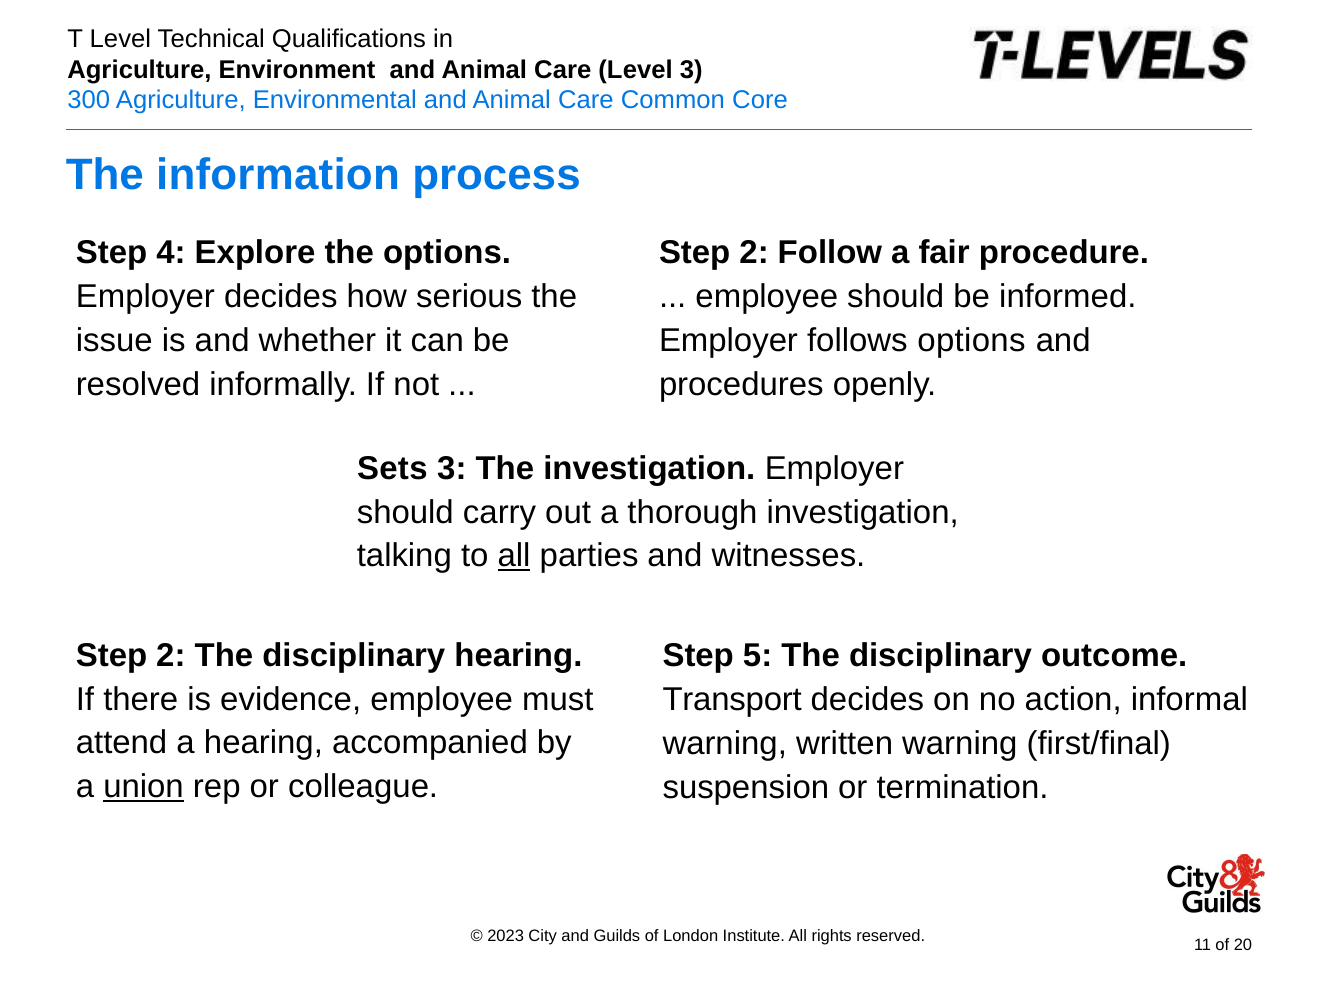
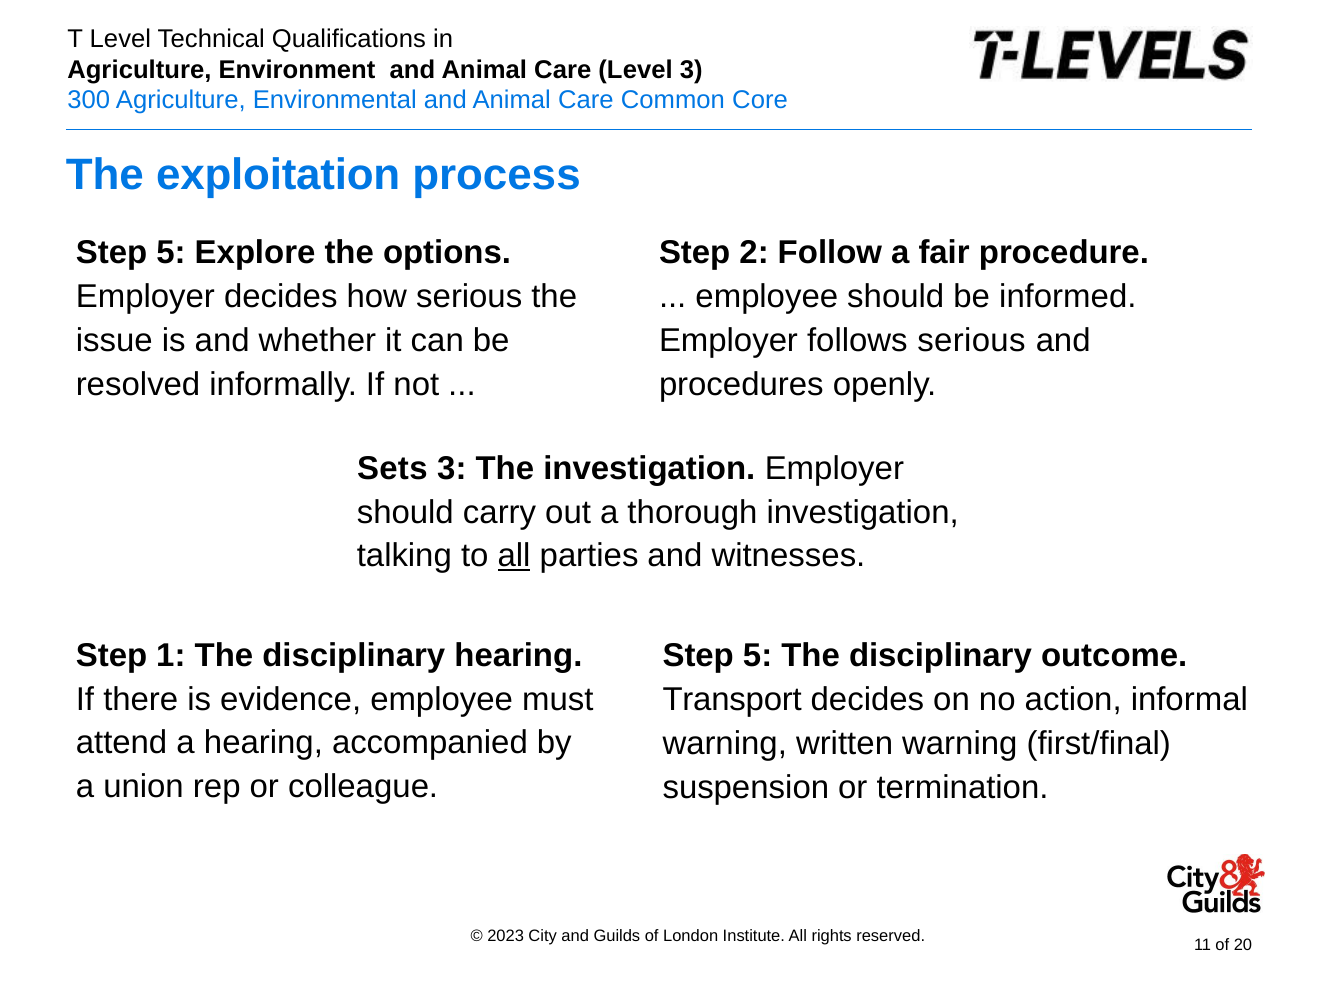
information: information -> exploitation (278, 175)
4: 4 -> 5 (171, 253)
follows options: options -> serious (972, 341)
2: 2 -> 1 (171, 656)
union underline: present -> none (144, 787)
